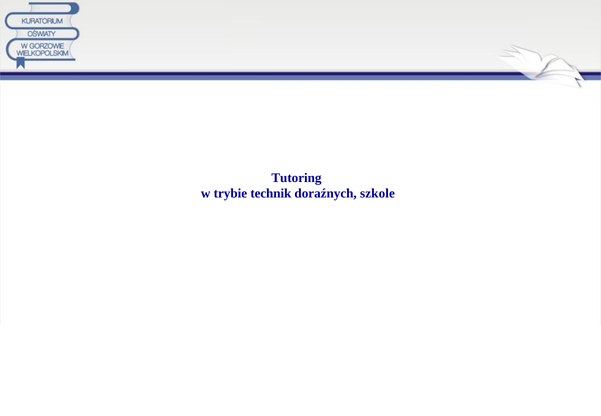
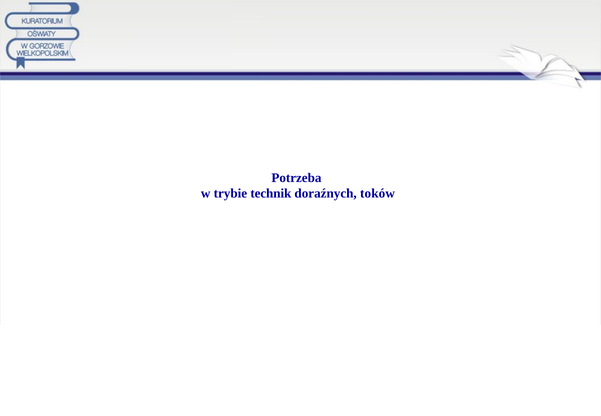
Tutoring: Tutoring -> Potrzeba (296, 178)
szkole: szkole -> toków (377, 194)
